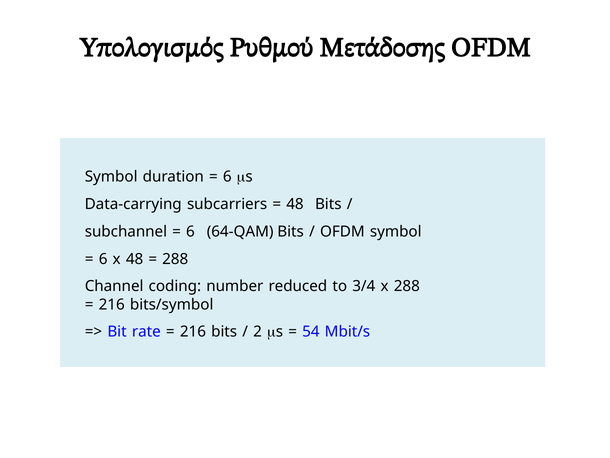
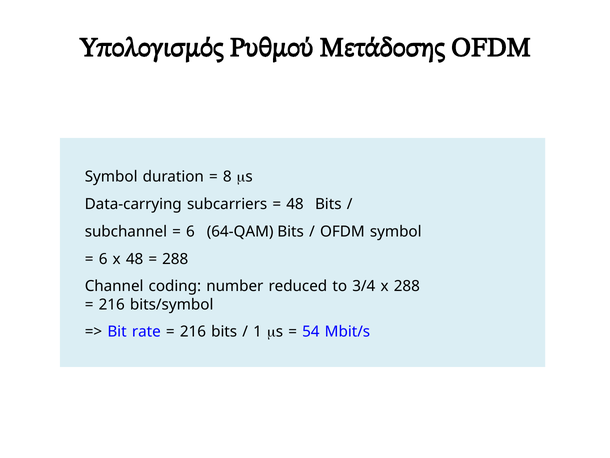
6: 6 -> 8 (227, 176)
2: 2 -> 1 (258, 331)
